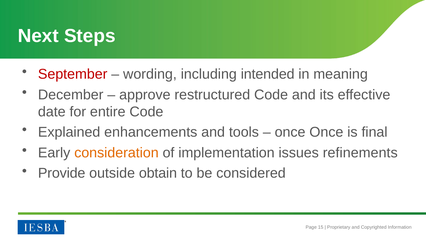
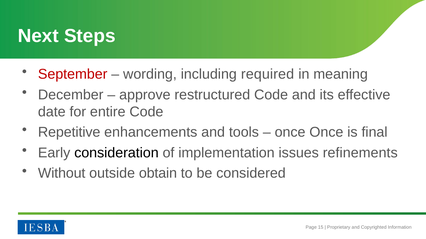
intended: intended -> required (268, 74)
Explained: Explained -> Repetitive (69, 133)
consideration colour: orange -> black (116, 153)
Provide: Provide -> Without (62, 174)
